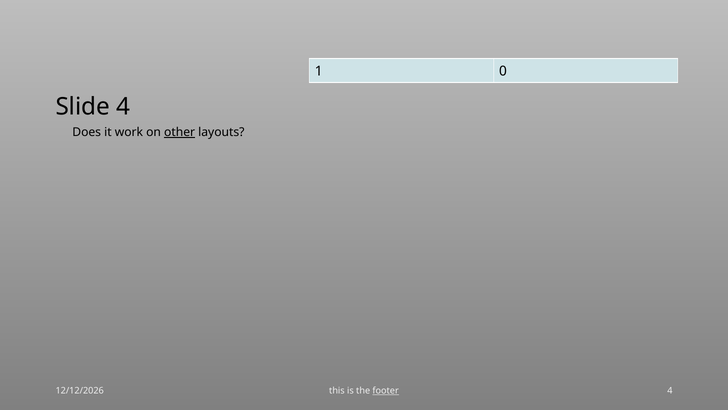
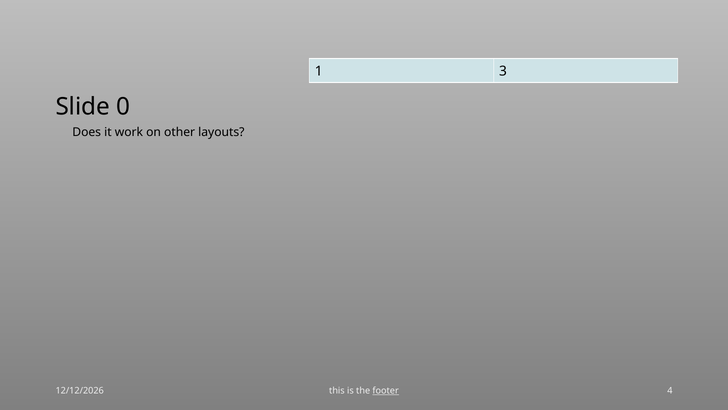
0: 0 -> 3 (503, 71)
Slide 4: 4 -> 0 (123, 107)
other underline: present -> none (180, 132)
